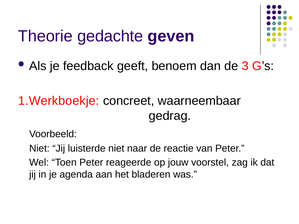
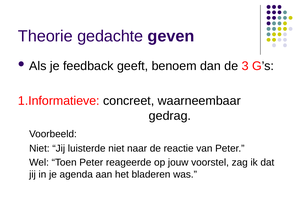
1.Werkboekje: 1.Werkboekje -> 1.Informatieve (59, 101)
